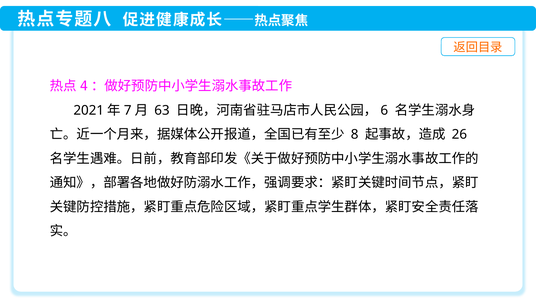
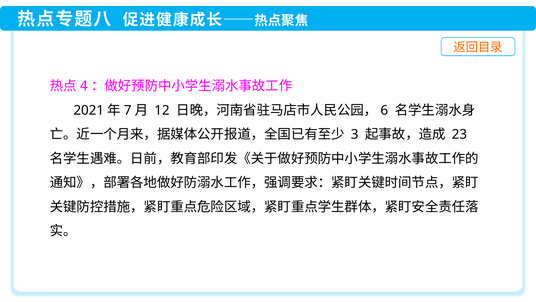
63: 63 -> 12 (162, 110)
8: 8 -> 3 (355, 134)
26: 26 -> 23 (459, 134)
